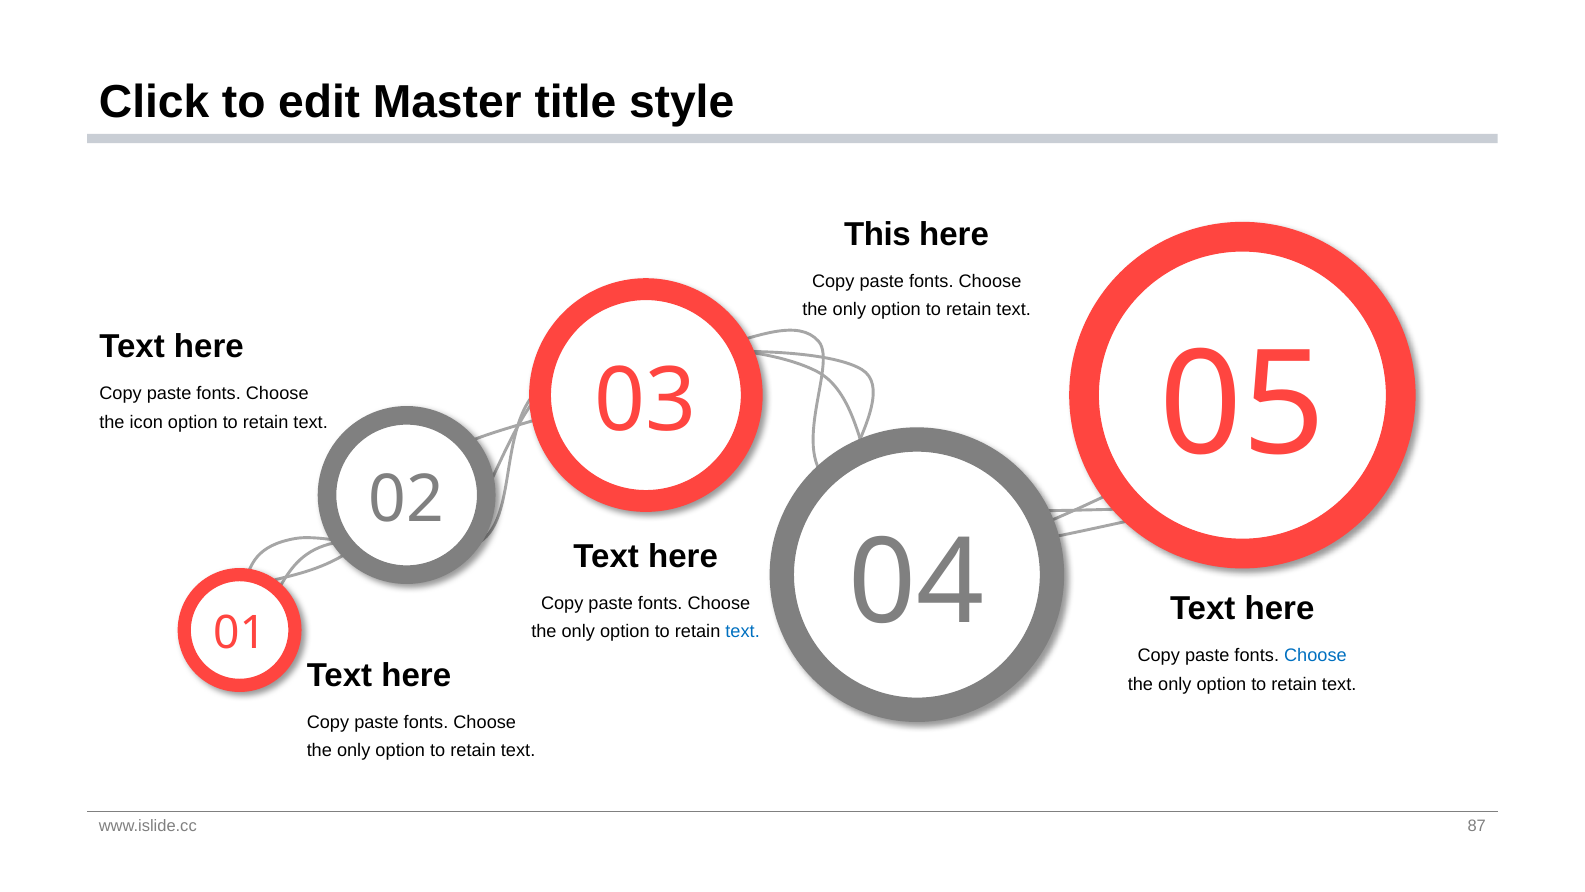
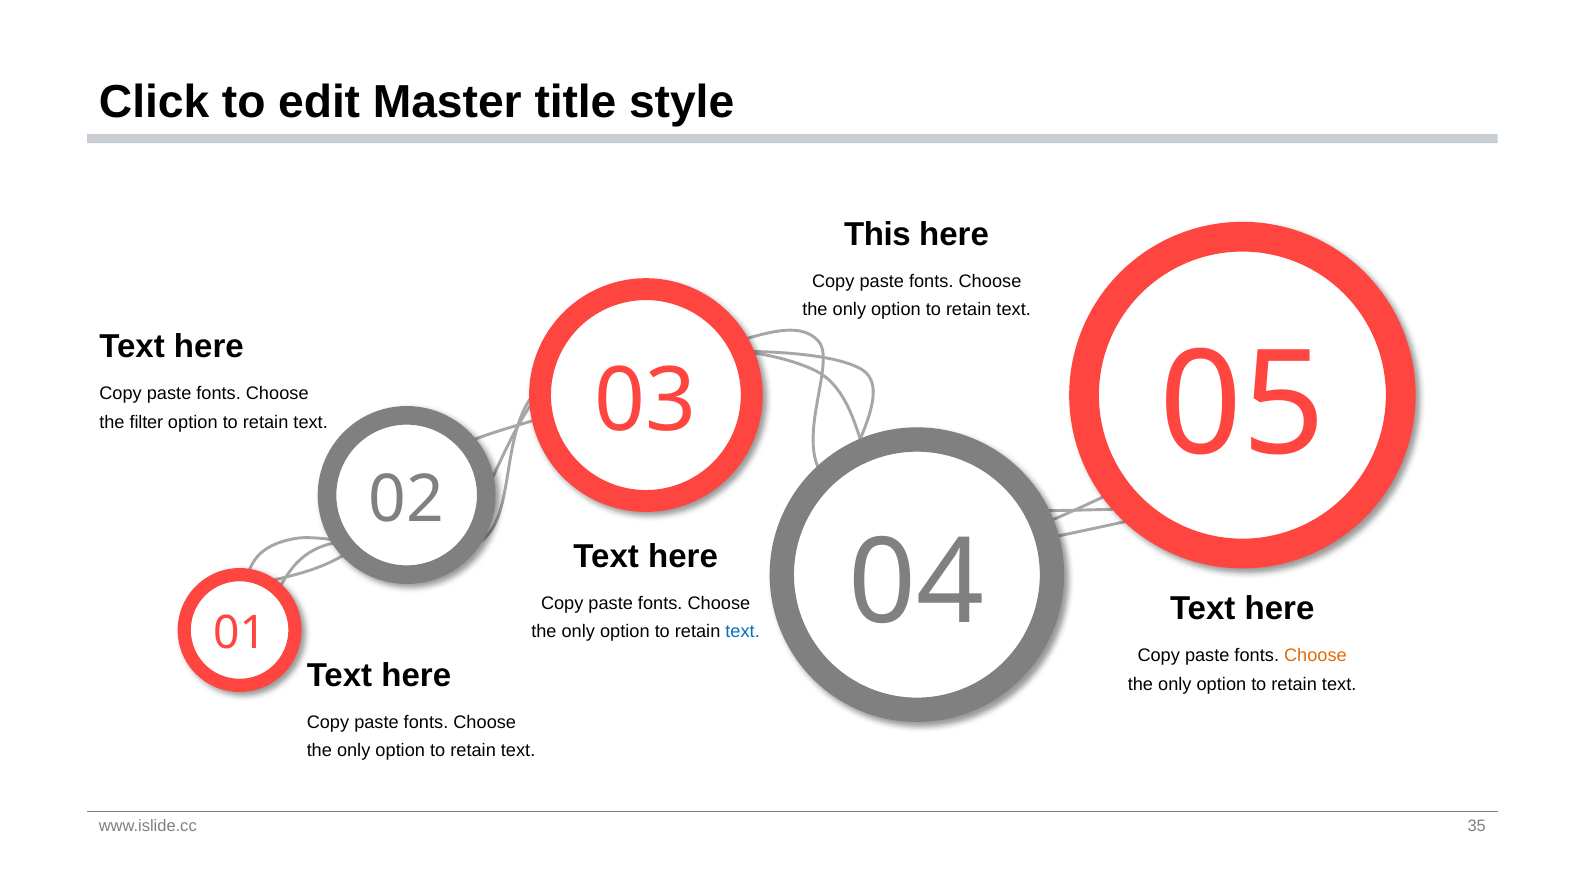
icon: icon -> filter (146, 422)
Choose colour: blue -> orange (1315, 655)
87: 87 -> 35 (1477, 826)
